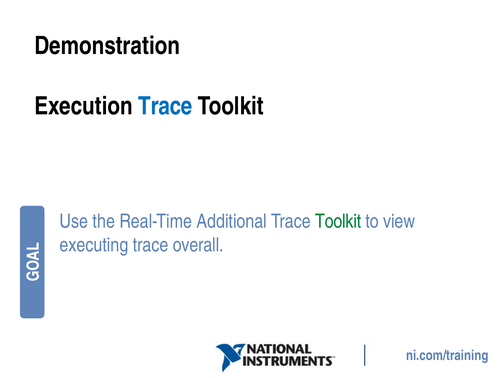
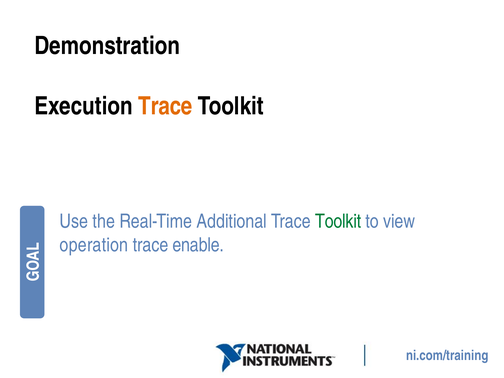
Trace colour: blue -> orange (165, 106)
executing: executing -> operation (94, 245)
overall: overall -> enable (198, 245)
